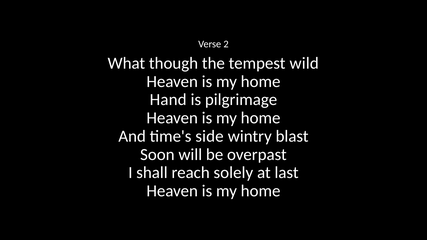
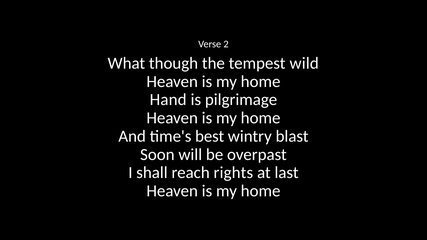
side: side -> best (210, 136)
solely: solely -> rights (233, 173)
